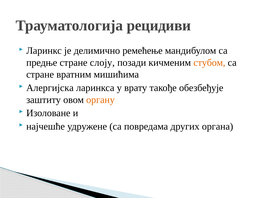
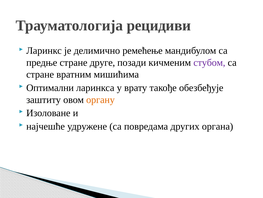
слоју: слоју -> друге (102, 62)
стубом colour: orange -> purple (209, 62)
Алергијска: Алергијска -> Оптимални (50, 88)
